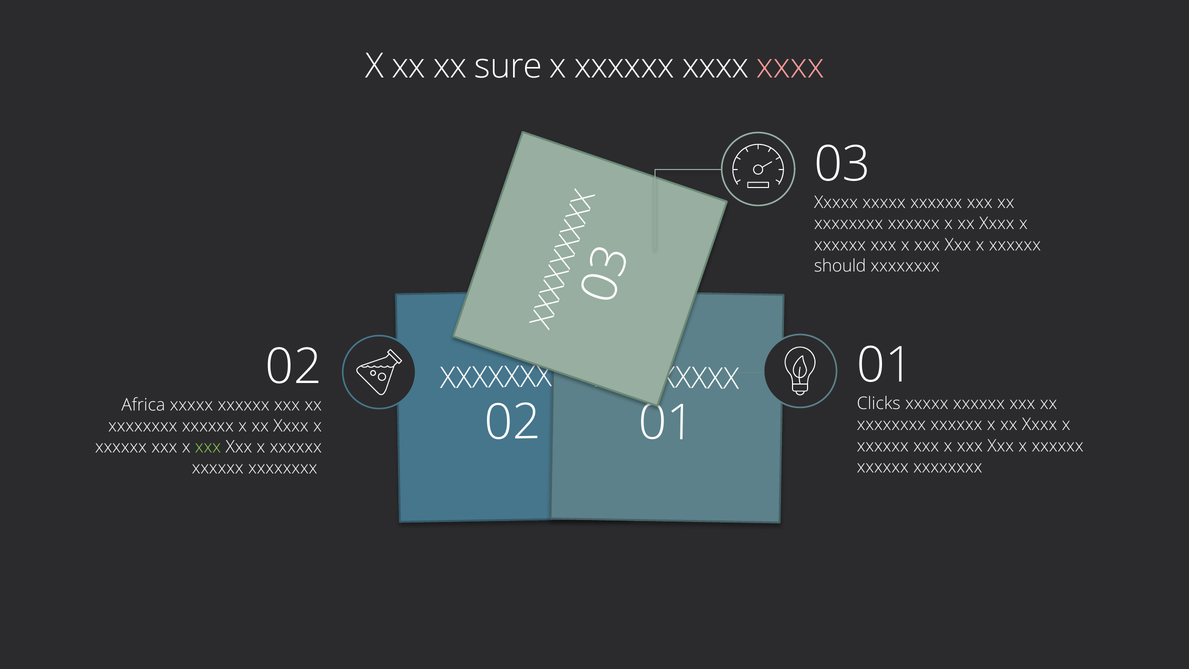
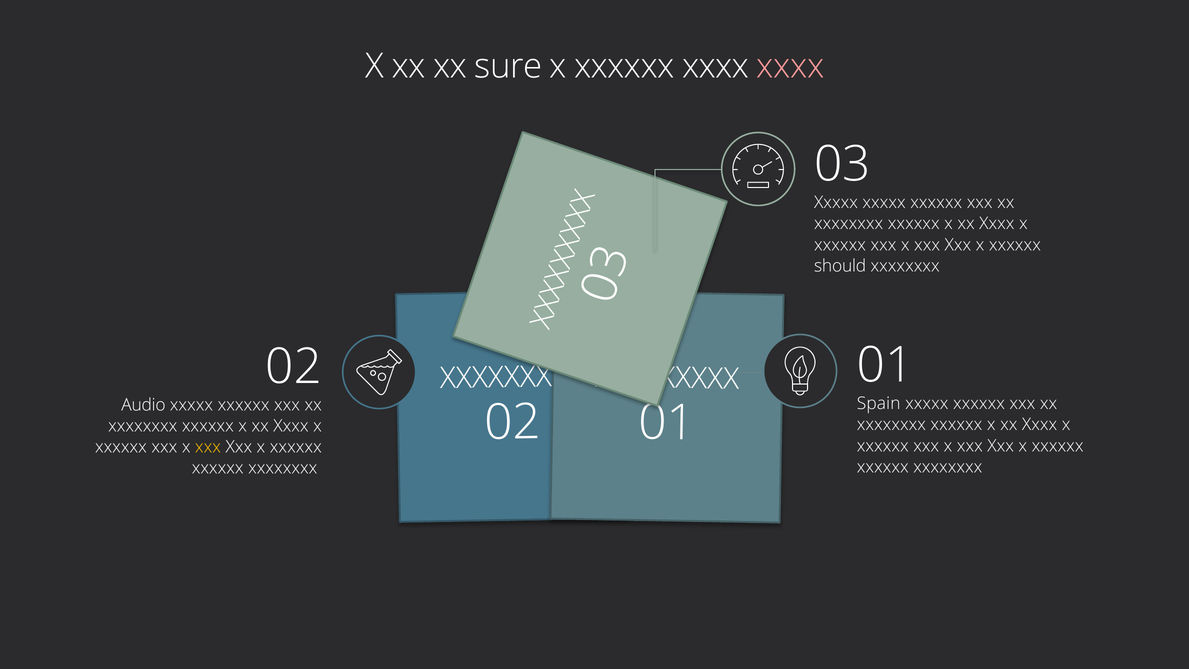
Clicks: Clicks -> Spain (879, 404)
Africa: Africa -> Audio (143, 405)
xxx colour: light green -> yellow (208, 447)
